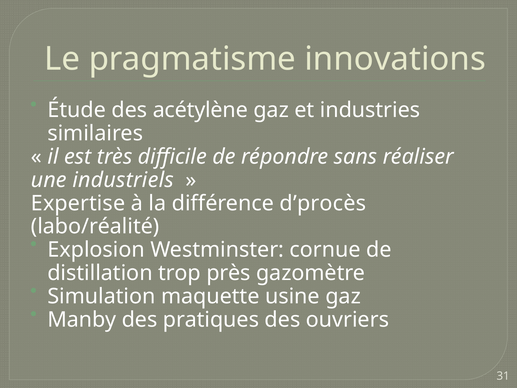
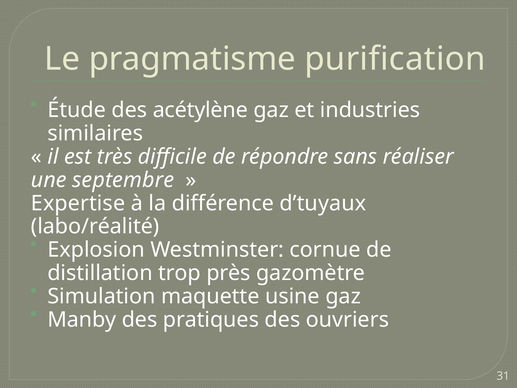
innovations: innovations -> purification (395, 59)
industriels: industriels -> septembre (123, 180)
d’procès: d’procès -> d’tuyaux (323, 203)
